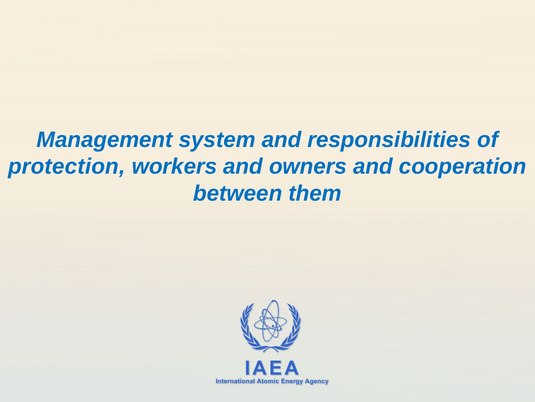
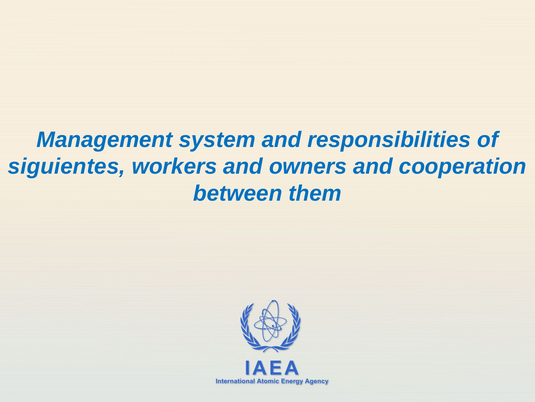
protection: protection -> siguientes (67, 166)
